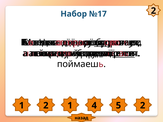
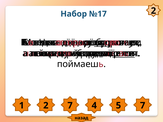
2 1: 1 -> 7 (70, 106)
5 2: 2 -> 7 (143, 106)
